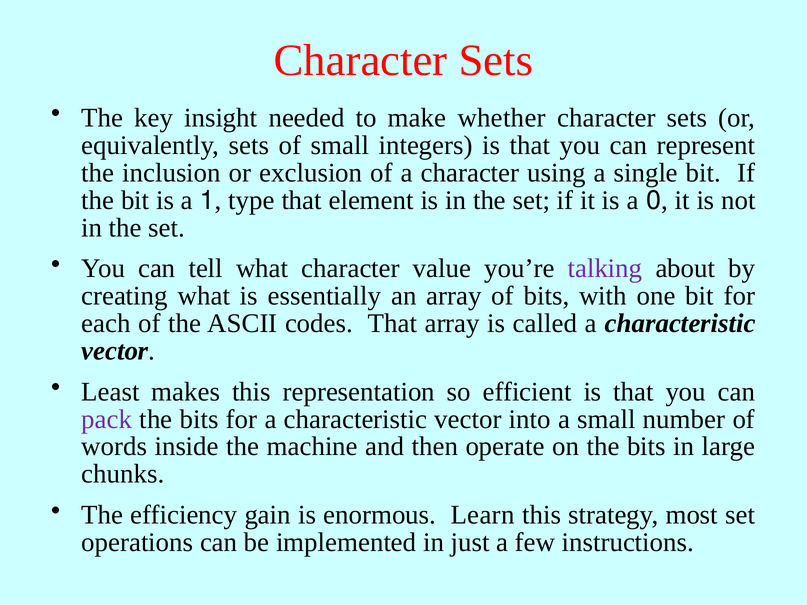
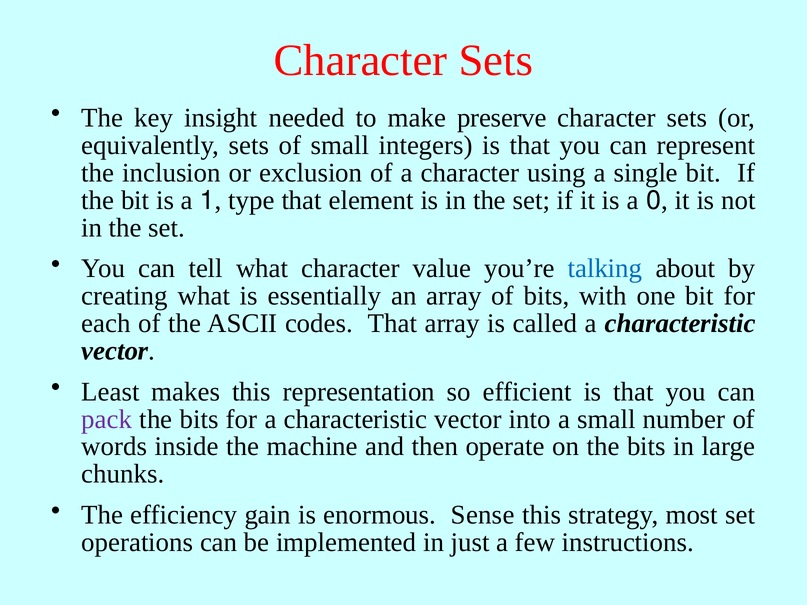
whether: whether -> preserve (502, 118)
talking colour: purple -> blue (605, 269)
Learn: Learn -> Sense (483, 515)
